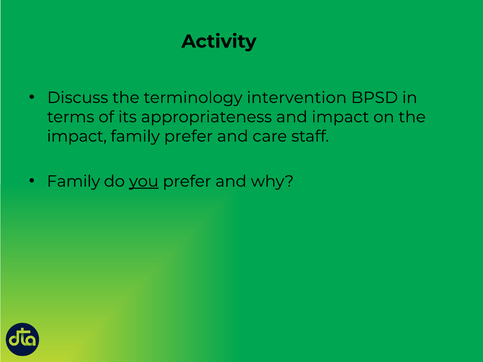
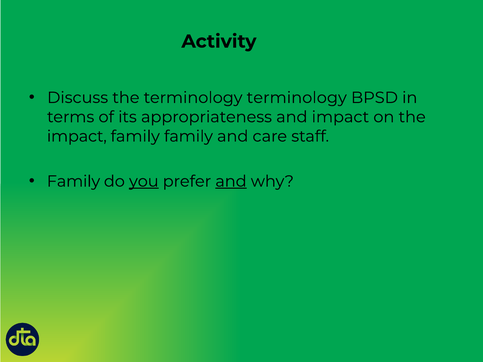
terminology intervention: intervention -> terminology (297, 98)
family prefer: prefer -> family (188, 136)
and underline: none -> present (231, 181)
